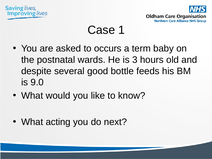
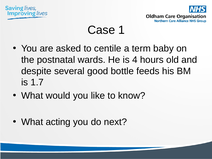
occurs: occurs -> centile (108, 48)
3: 3 -> 4 (135, 60)
9.0: 9.0 -> 1.7 (37, 82)
